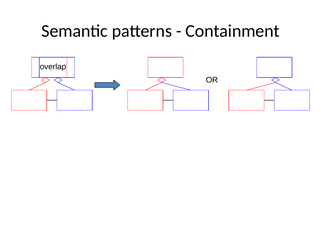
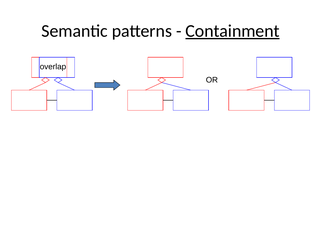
Containment underline: none -> present (233, 31)
